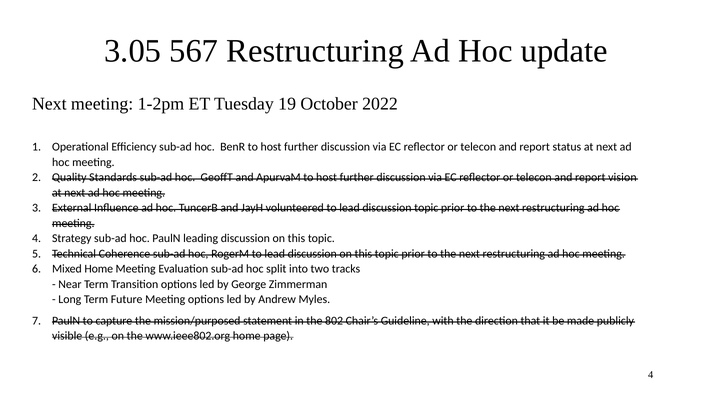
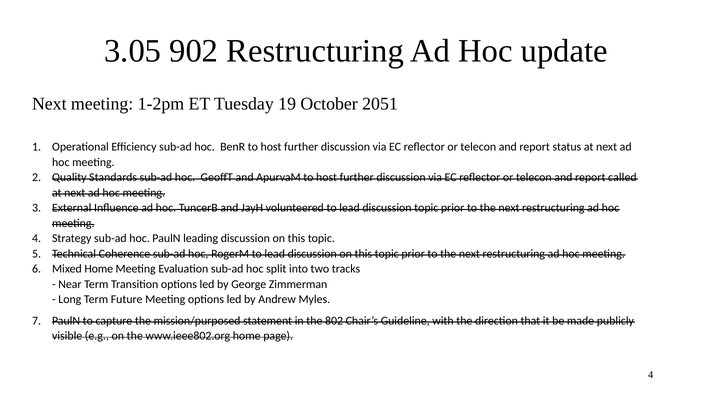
567: 567 -> 902 (194, 51)
2022: 2022 -> 2051 (380, 104)
vision: vision -> called (622, 177)
